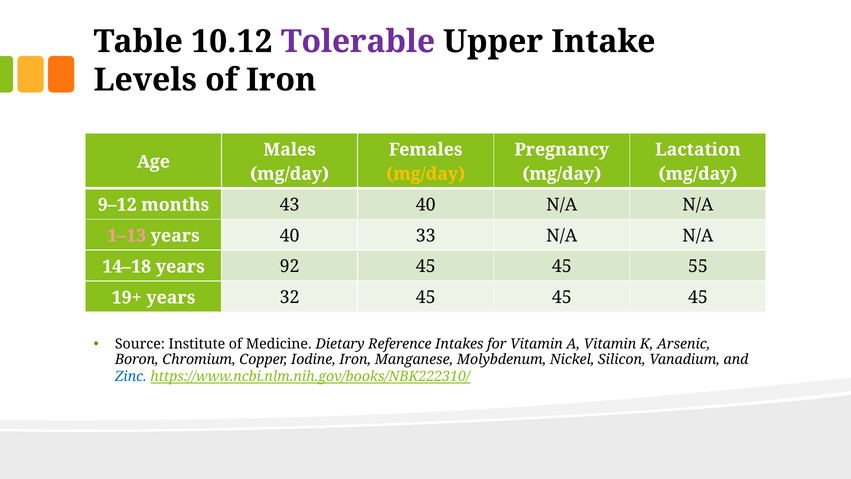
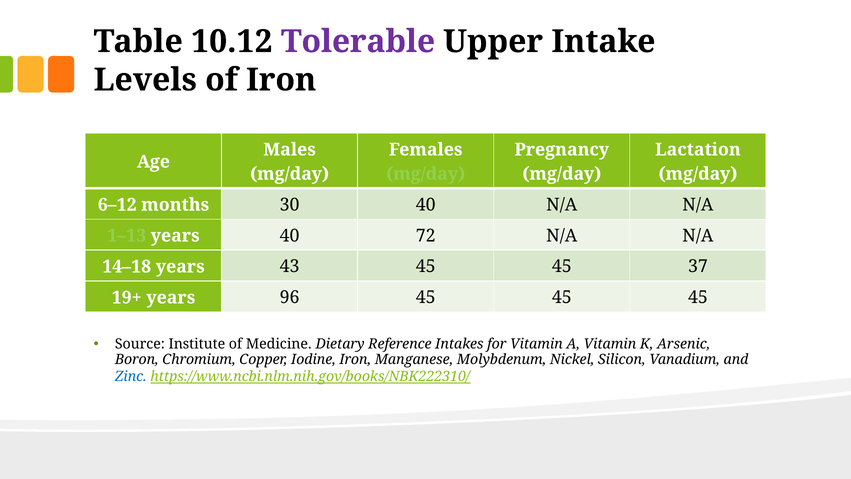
mg/day colour: yellow -> light green (426, 174)
9–12: 9–12 -> 6–12 (117, 205)
43: 43 -> 30 (290, 205)
1–13 colour: pink -> light green (127, 236)
33: 33 -> 72 (426, 236)
92: 92 -> 43 (290, 267)
55: 55 -> 37 (698, 267)
32: 32 -> 96 (290, 297)
